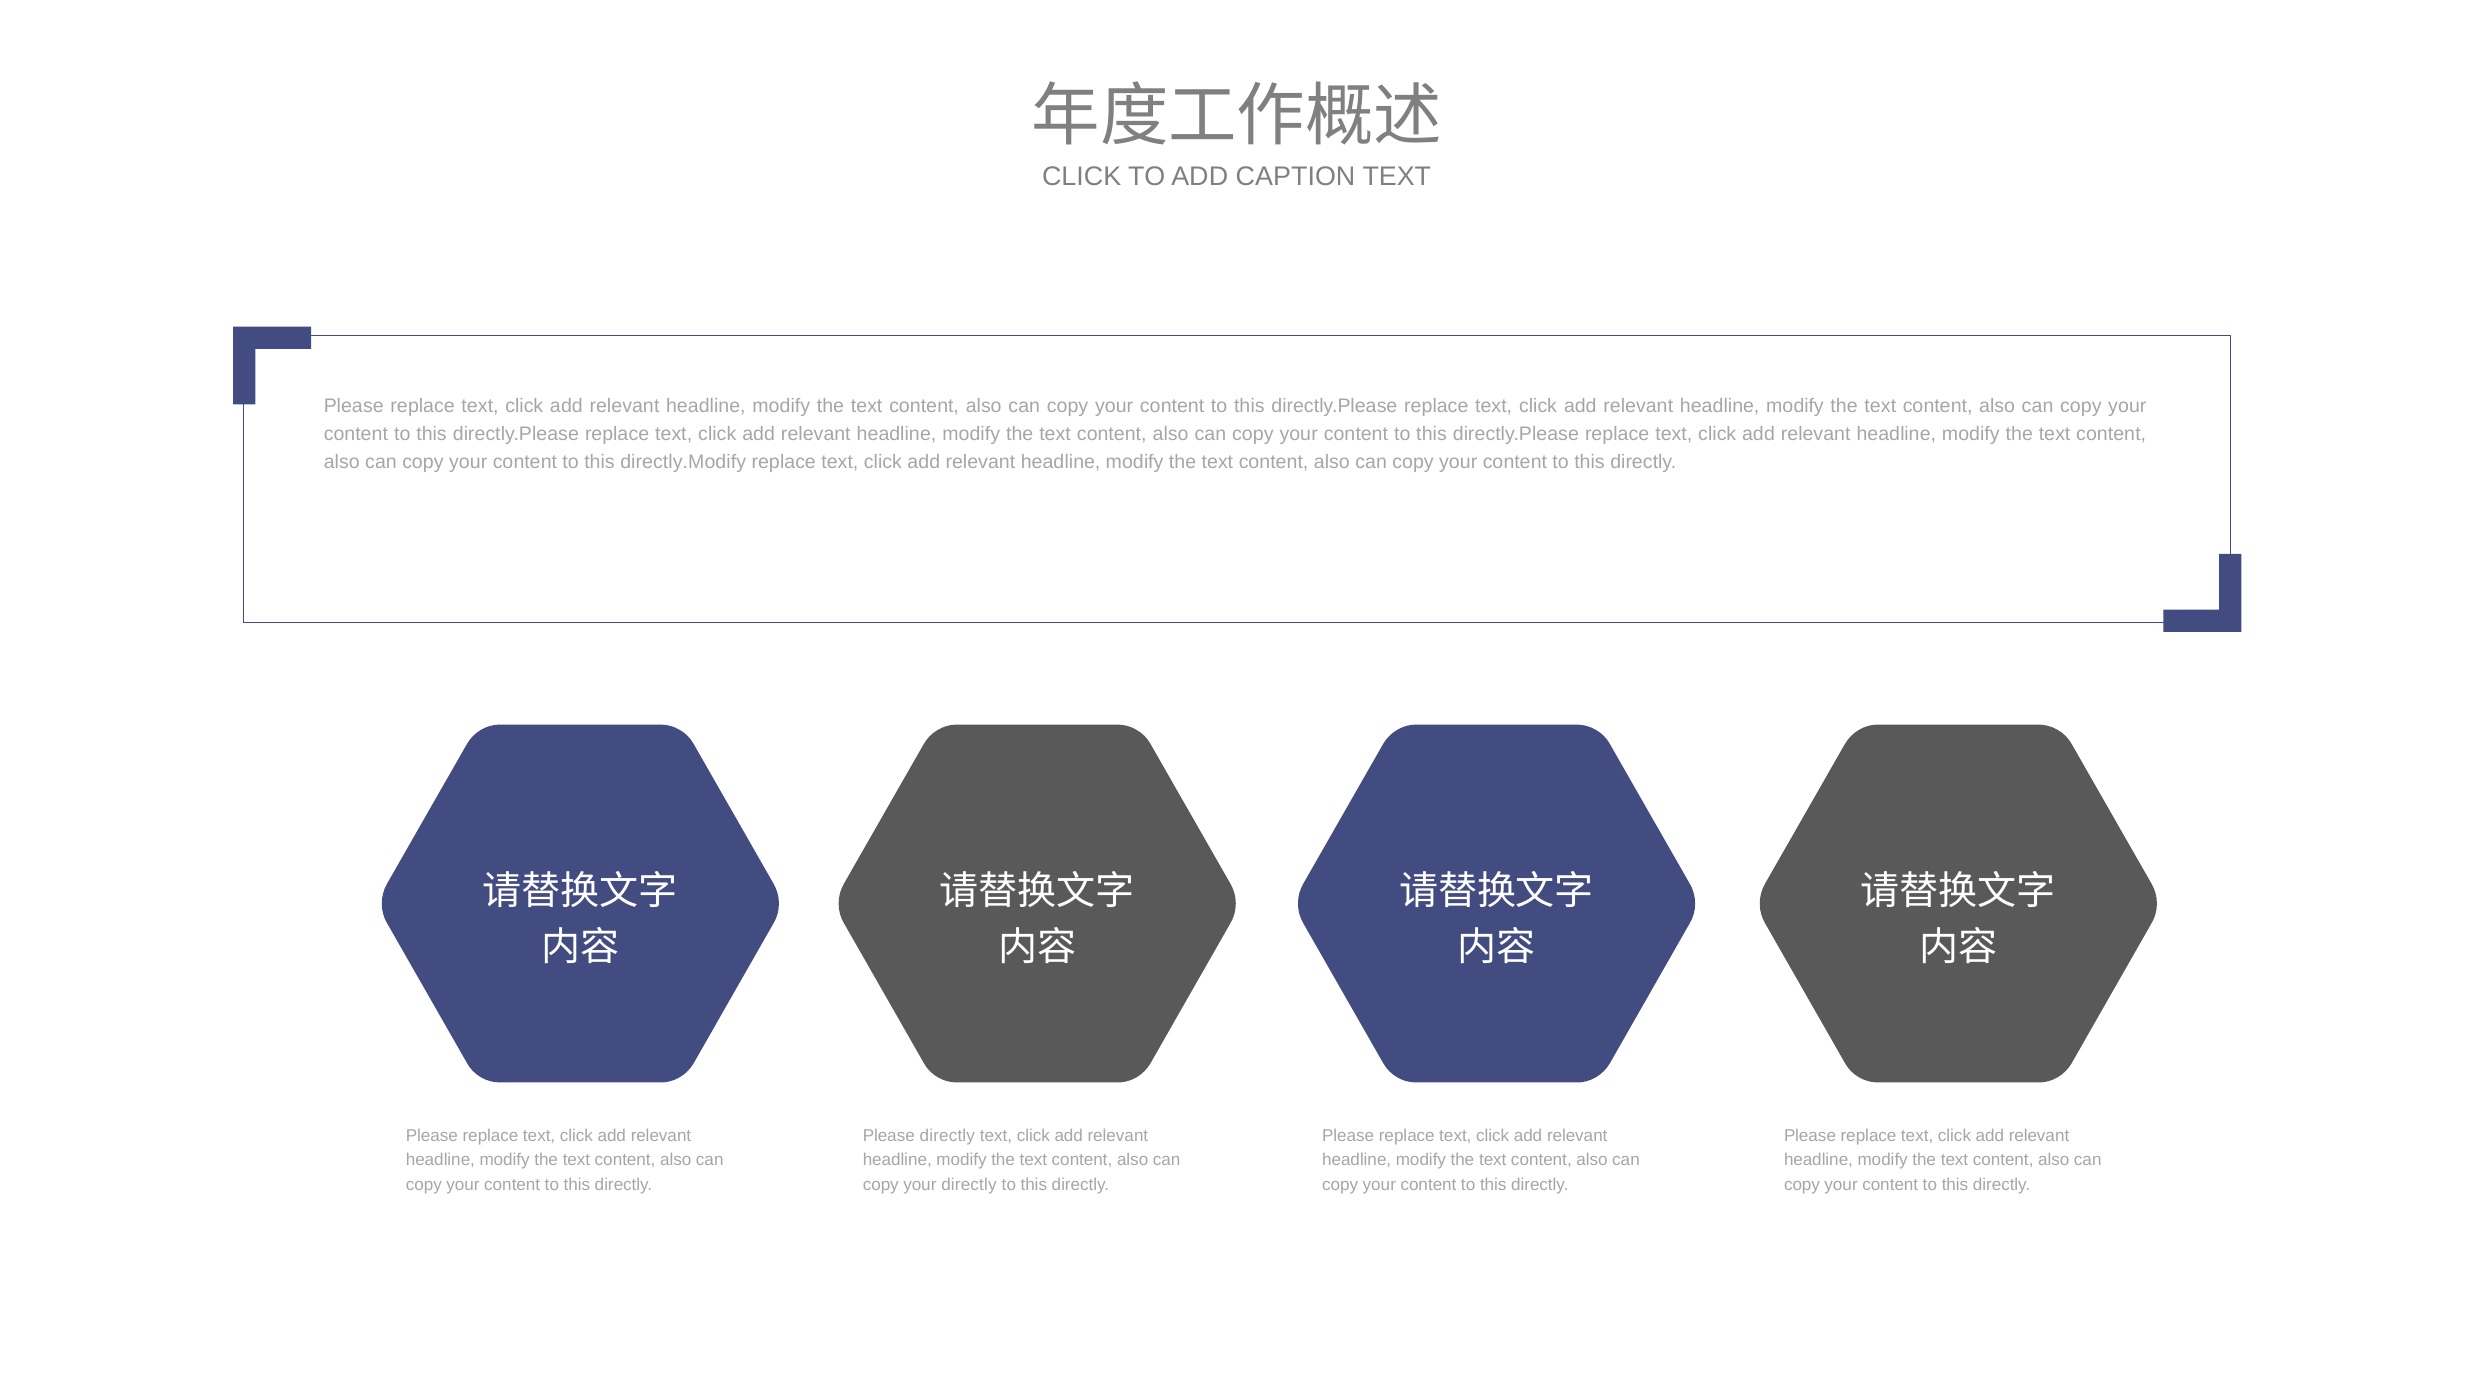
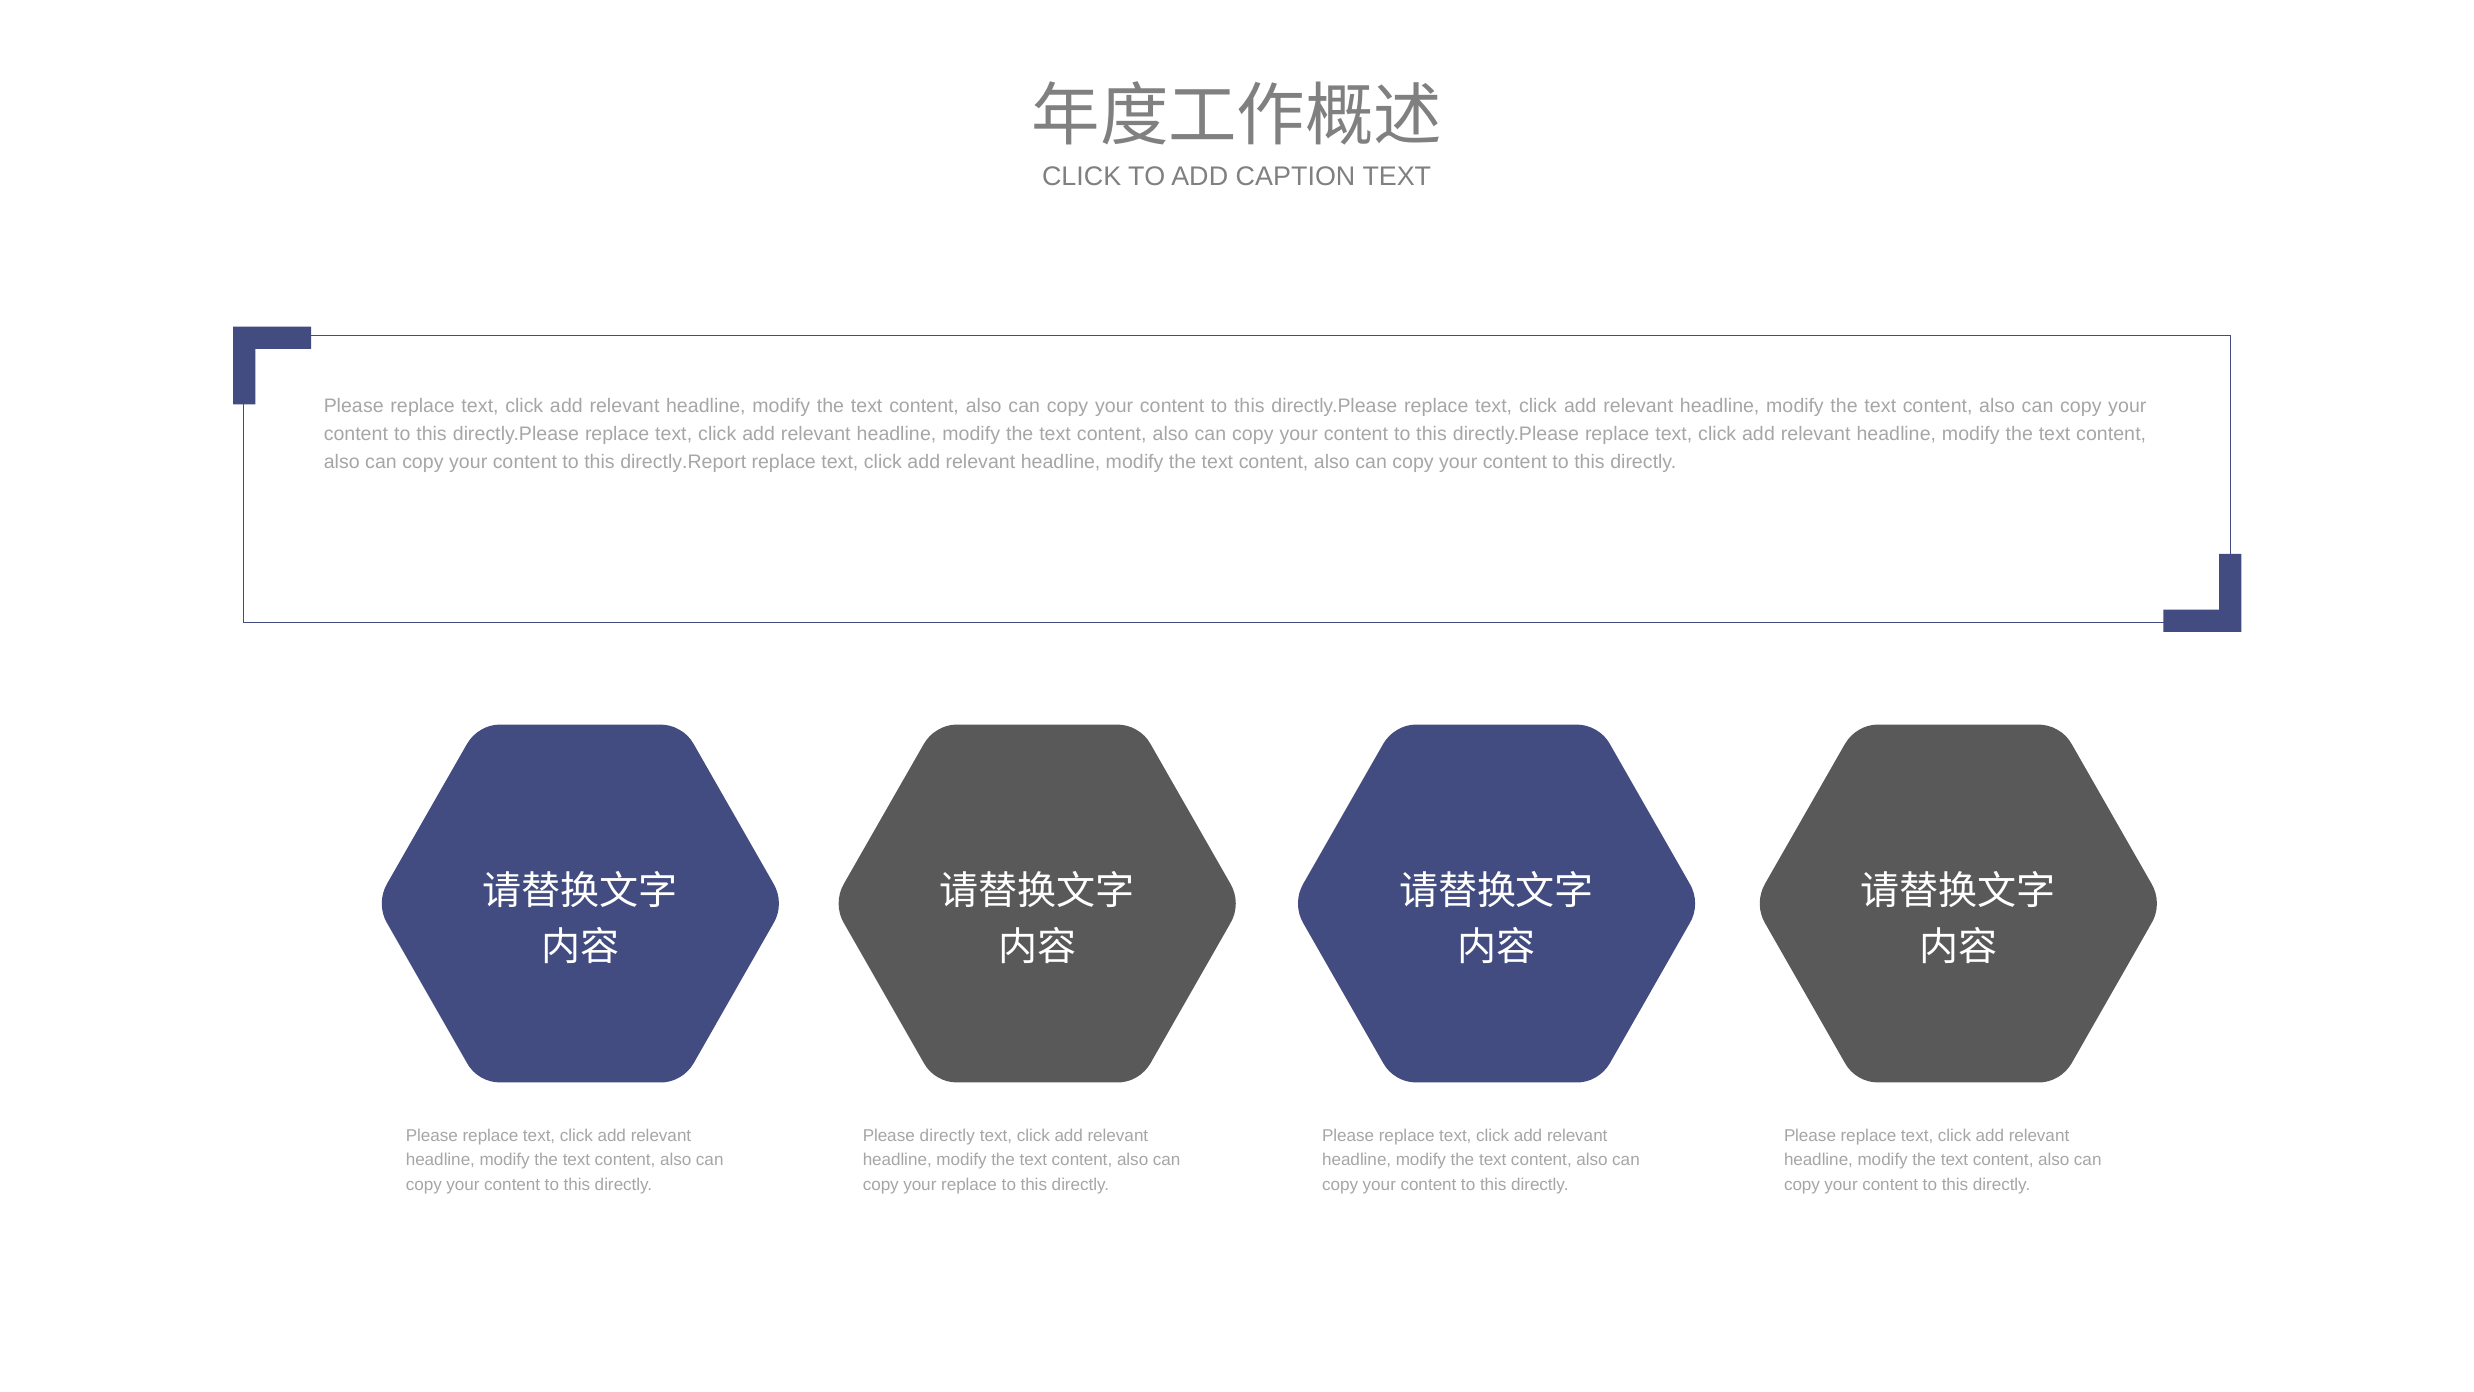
directly.Modify: directly.Modify -> directly.Report (683, 462)
your directly: directly -> replace (969, 1184)
